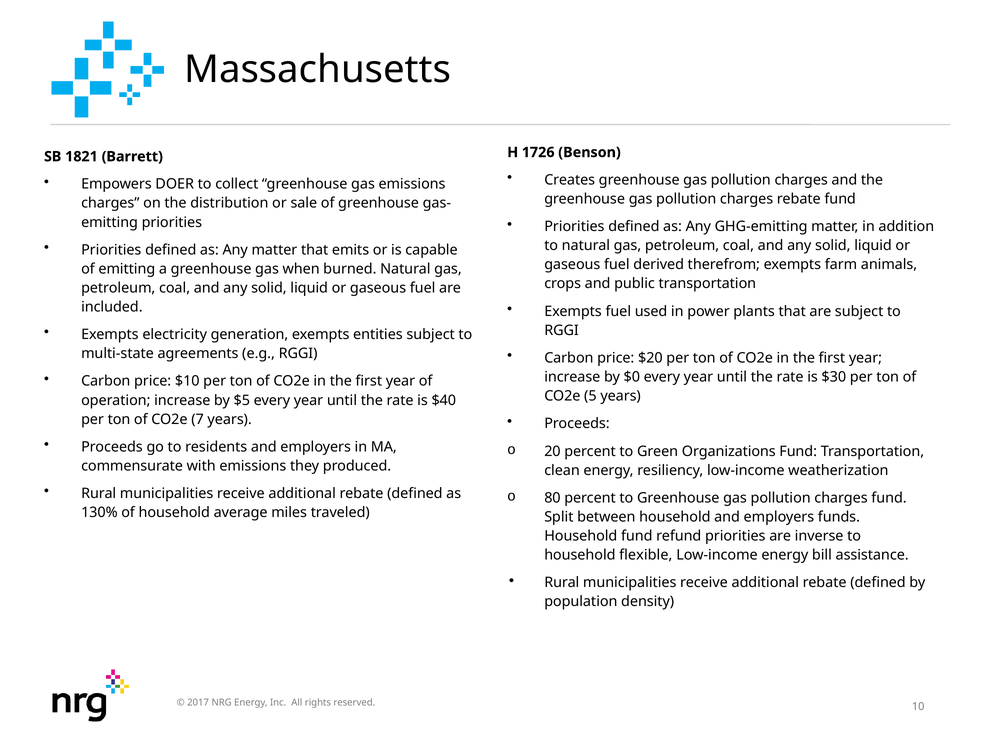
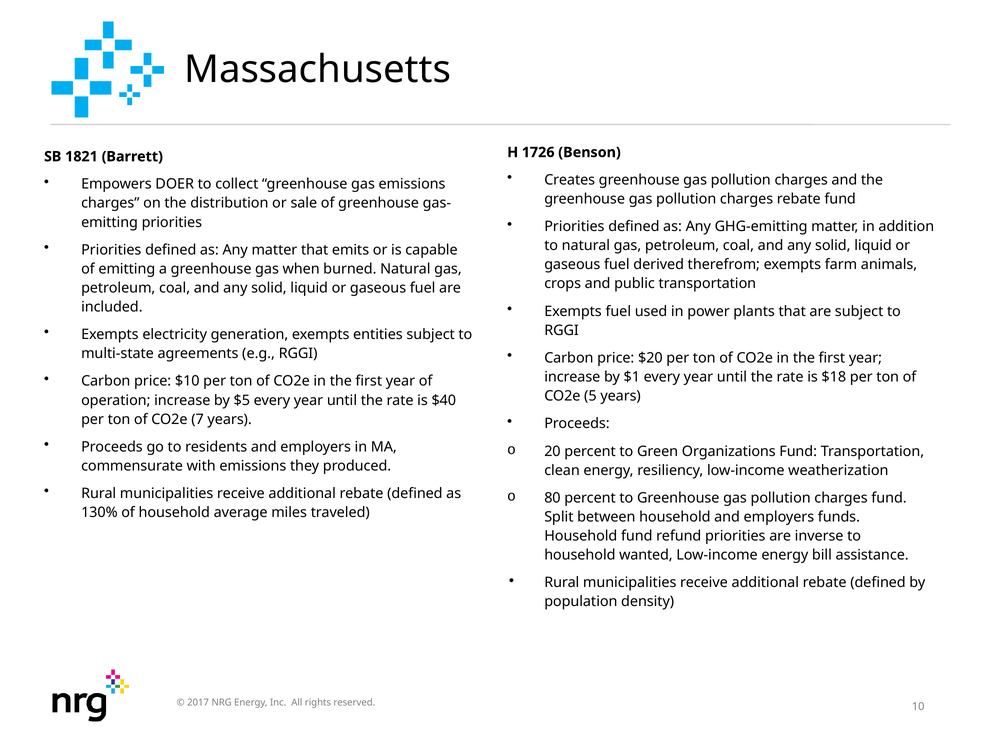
$0: $0 -> $1 (632, 377)
$30: $30 -> $18 (834, 377)
flexible: flexible -> wanted (646, 555)
